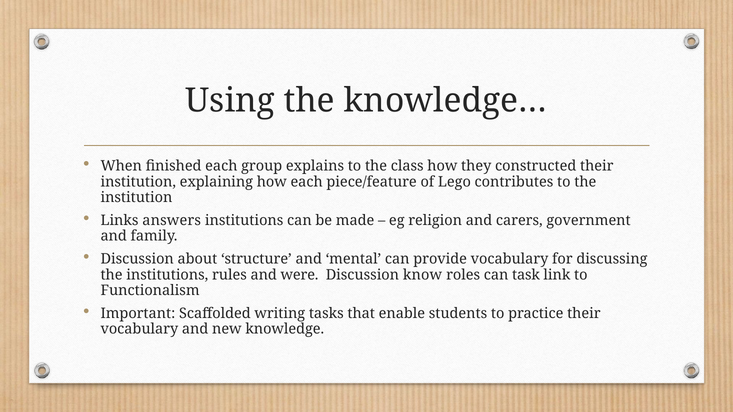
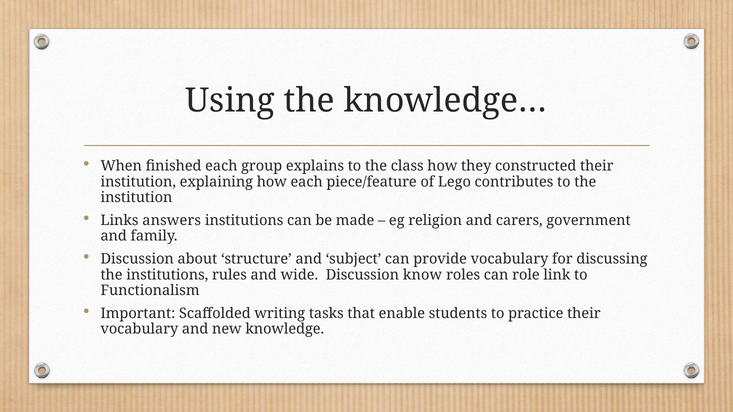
mental: mental -> subject (353, 259)
were: were -> wide (299, 275)
task: task -> role (526, 275)
